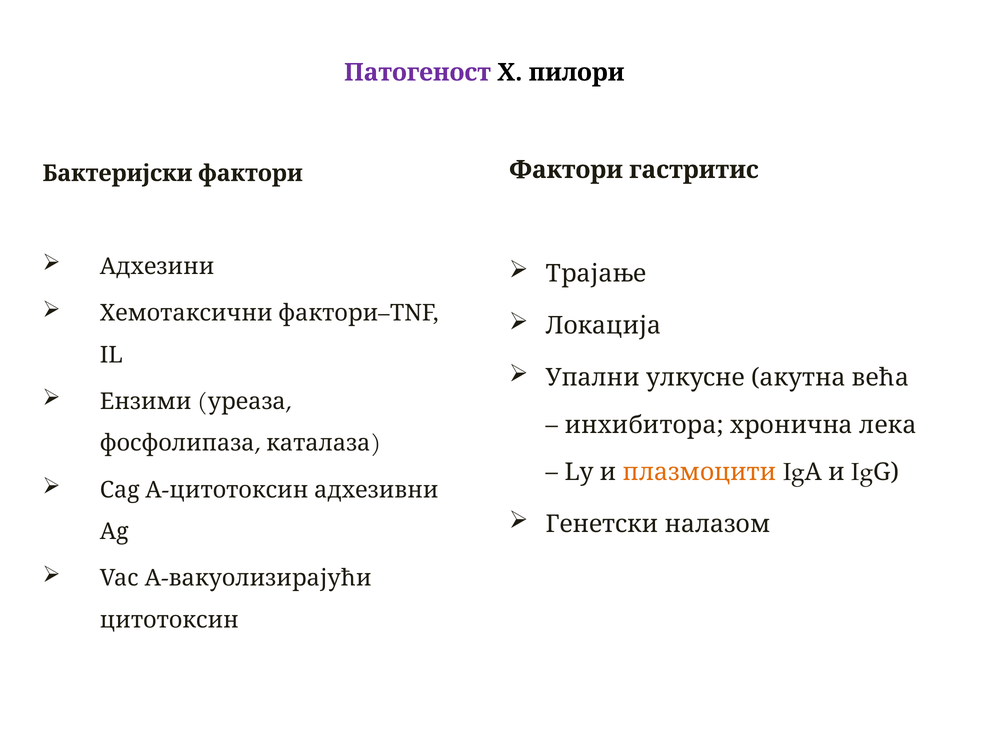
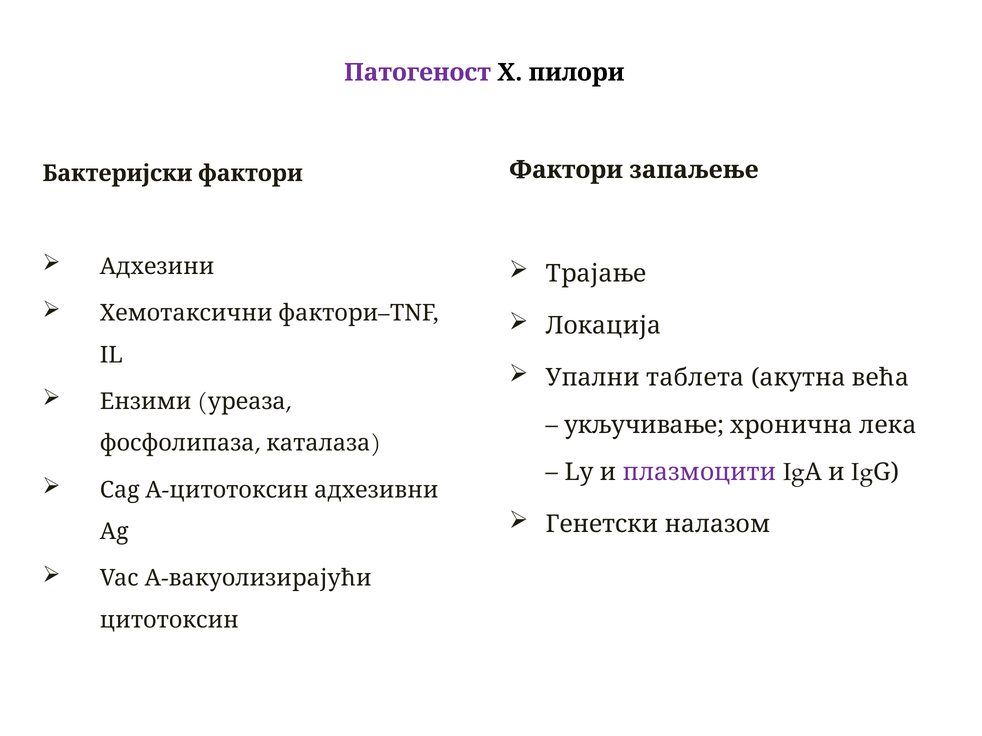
гастритис: гастритис -> запаљење (694, 170)
улкусне: улкусне -> таблета (695, 378)
инхибитора: инхибитора -> укључивање (644, 425)
плазмоцити colour: orange -> purple (700, 472)
